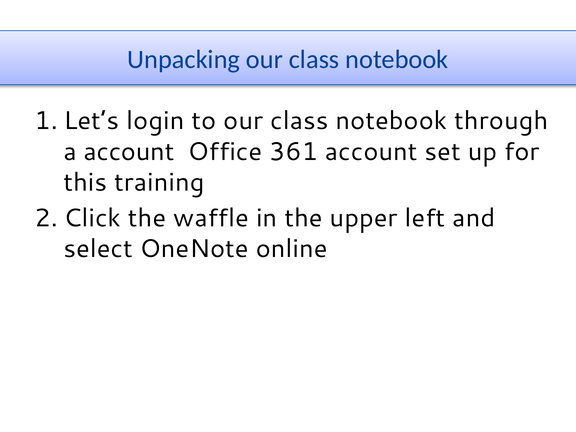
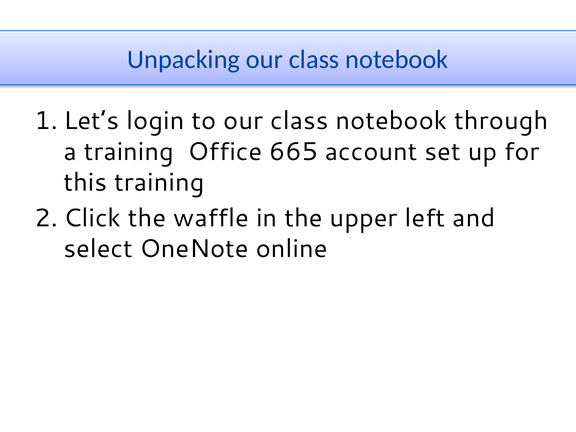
a account: account -> training (129, 152)
361: 361 -> 665 (294, 152)
